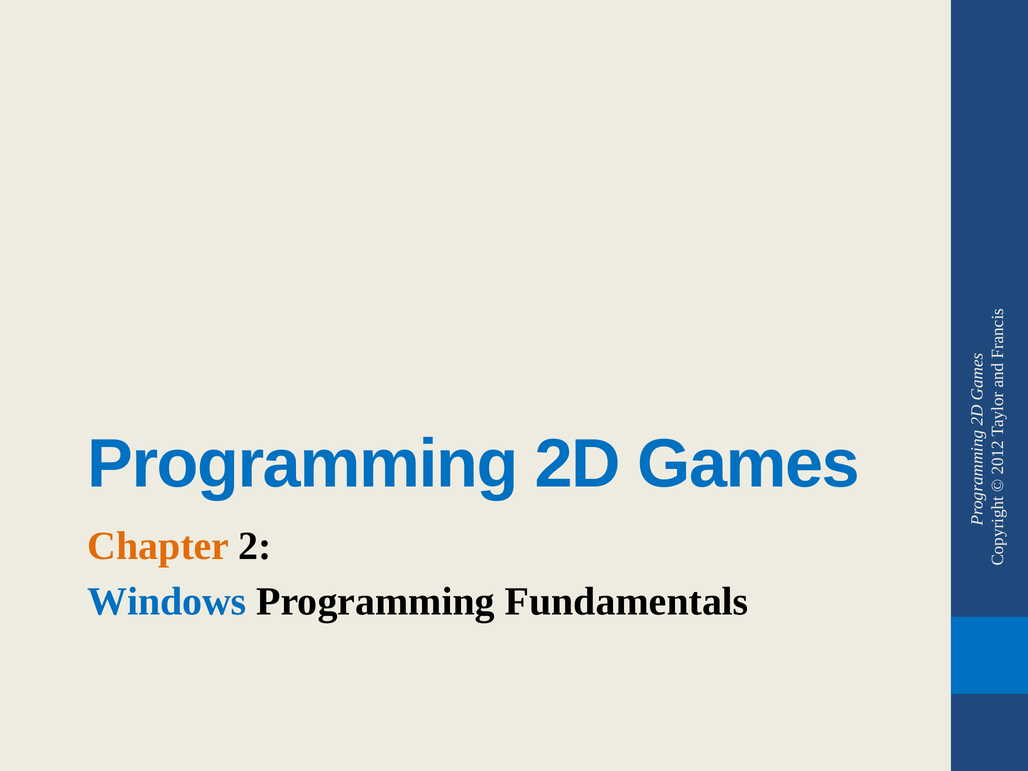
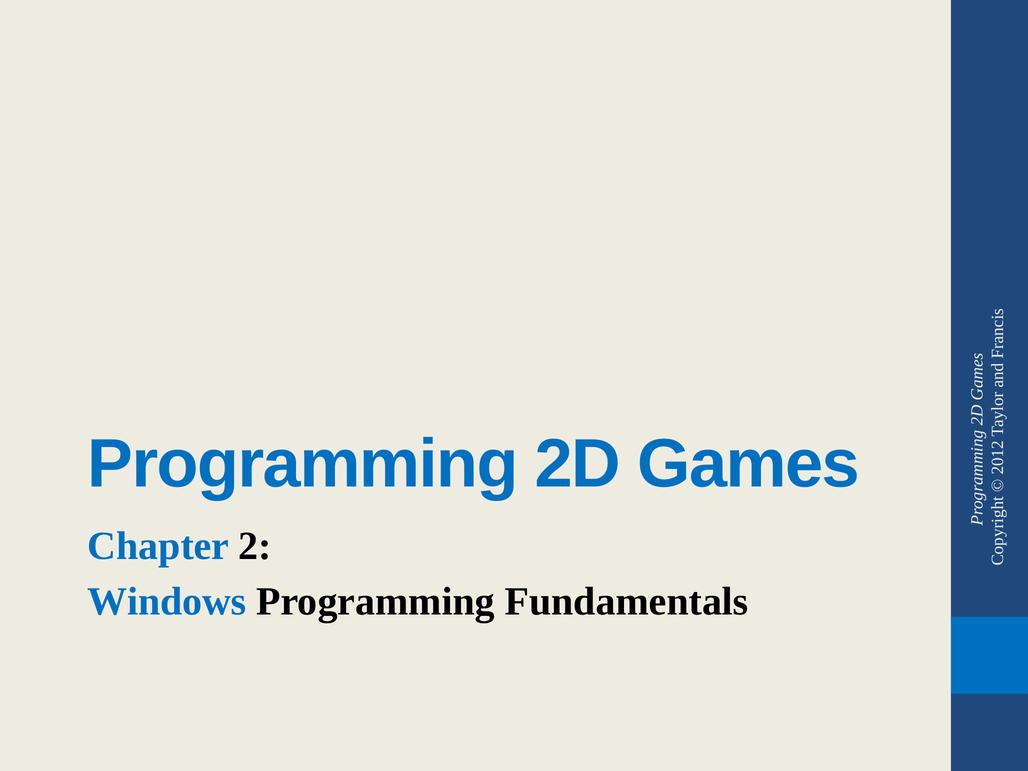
Chapter colour: orange -> blue (158, 546)
